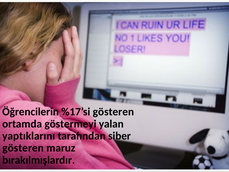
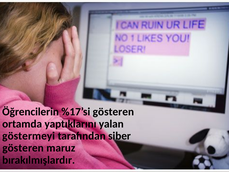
göstermeyi: göstermeyi -> yaptıklarını (70, 124)
yaptıklarını: yaptıklarını -> göstermeyi (29, 136)
